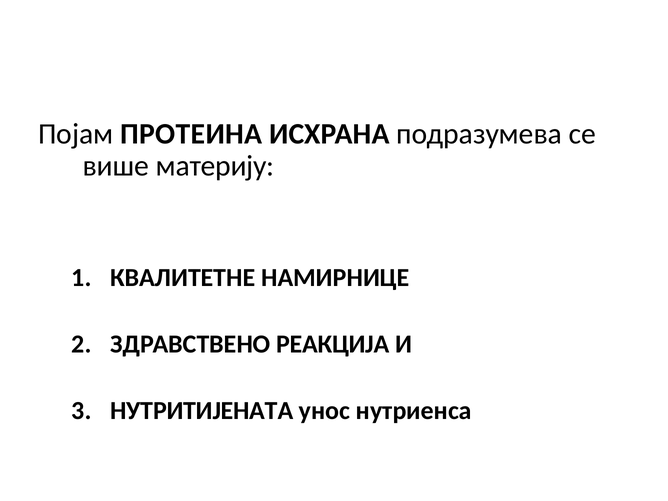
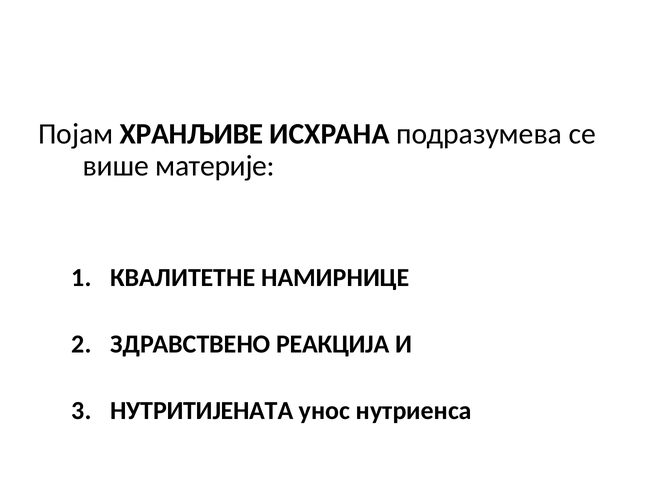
ПРОТЕИНА: ПРОТЕИНА -> ХРАНЉИВЕ (192, 134)
материју: материју -> материје (215, 166)
